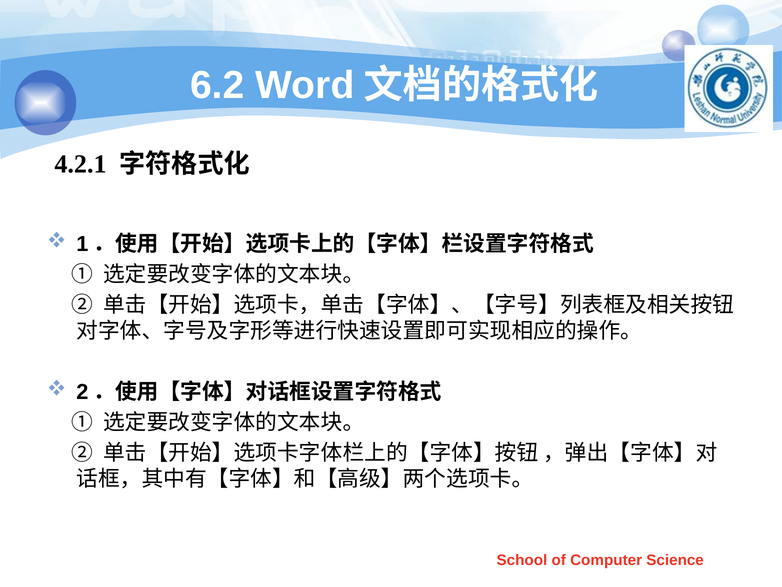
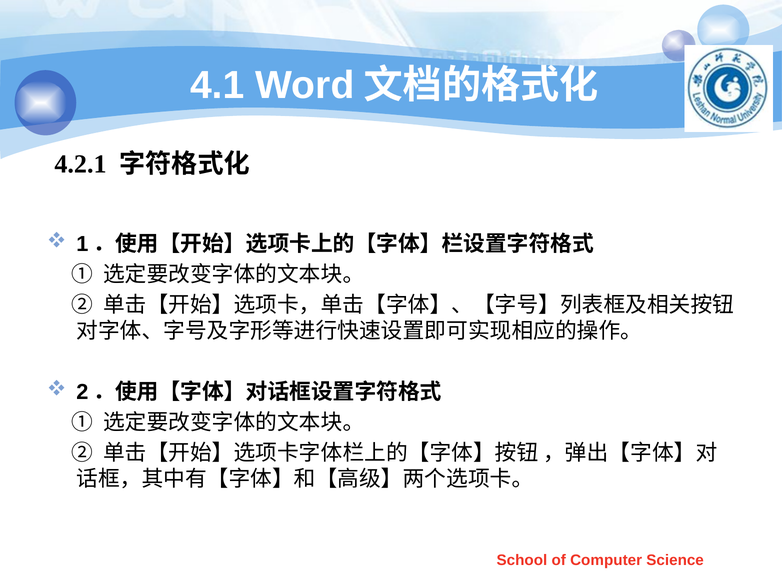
6.2: 6.2 -> 4.1 (217, 85)
